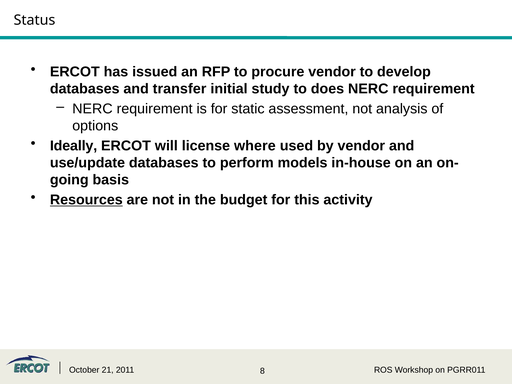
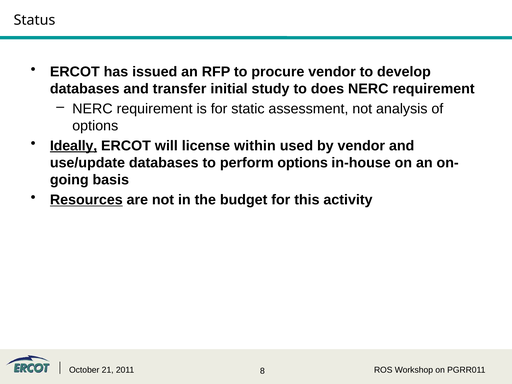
Ideally underline: none -> present (74, 146)
where: where -> within (255, 146)
perform models: models -> options (303, 163)
